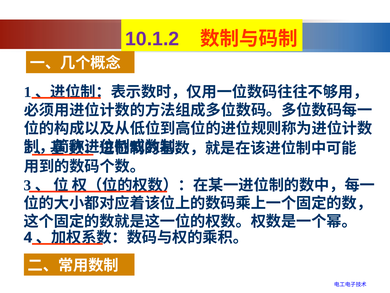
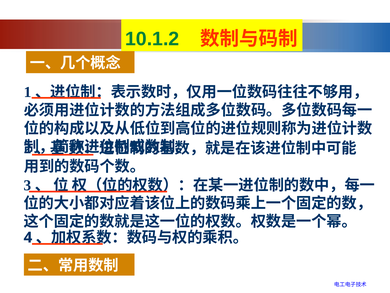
10.1.2 colour: purple -> green (152, 39)
